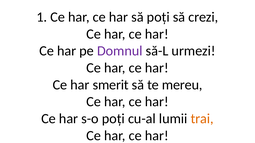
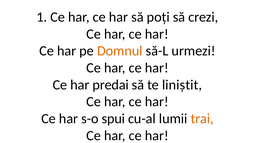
Domnul colour: purple -> orange (120, 51)
smerit: smerit -> predai (111, 85)
mereu: mereu -> liniștit (182, 85)
s-o poți: poți -> spui (113, 119)
